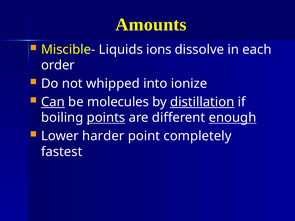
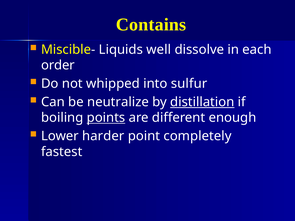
Amounts: Amounts -> Contains (151, 25)
ions: ions -> well (159, 50)
ionize: ionize -> sulfur (189, 84)
Can underline: present -> none (53, 102)
molecules: molecules -> neutralize (118, 102)
enough underline: present -> none (232, 118)
